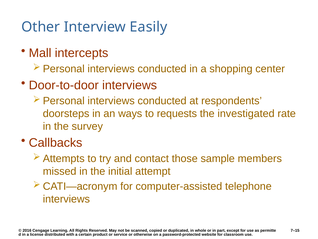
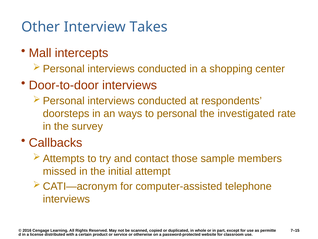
Easily: Easily -> Takes (149, 27)
requests: requests -> personal (177, 113)
